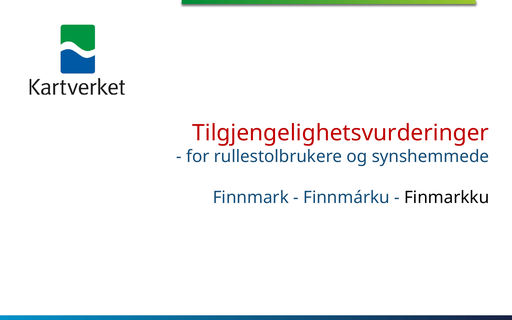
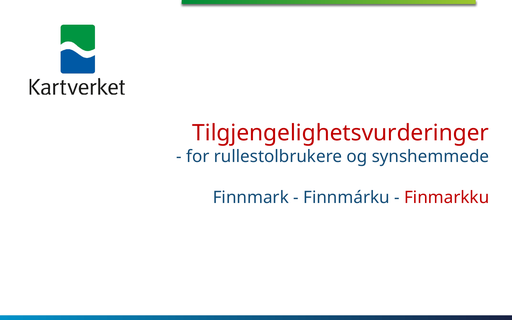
Finmarkku colour: black -> red (447, 197)
